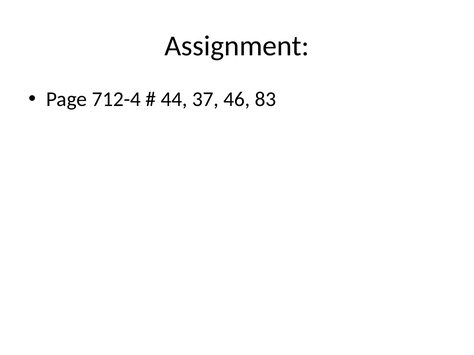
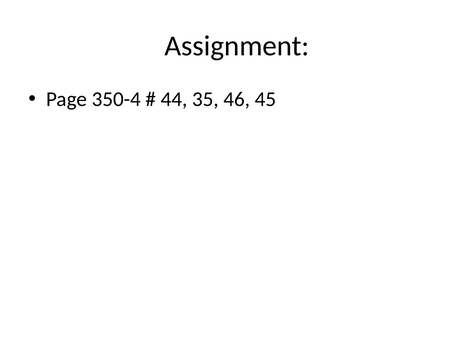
712-4: 712-4 -> 350-4 (116, 99)
37: 37 -> 35 (206, 99)
83: 83 -> 45 (266, 99)
